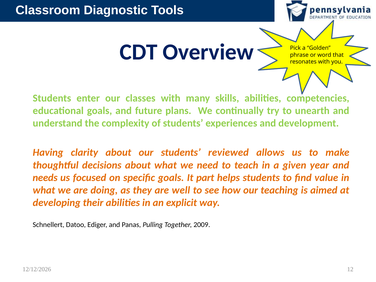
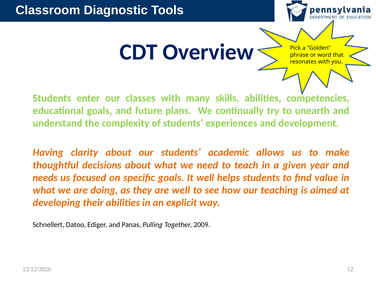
reviewed: reviewed -> academic (229, 153)
It part: part -> well (205, 178)
